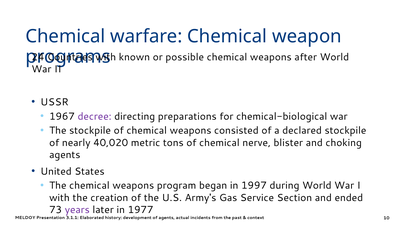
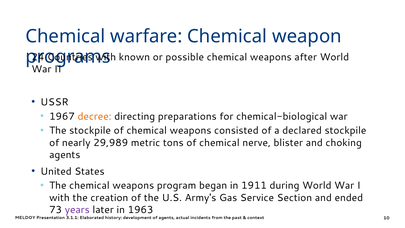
decree colour: purple -> orange (95, 116)
40,020: 40,020 -> 29,989 (111, 143)
1997: 1997 -> 1911 (254, 185)
1977: 1977 -> 1963 (141, 210)
